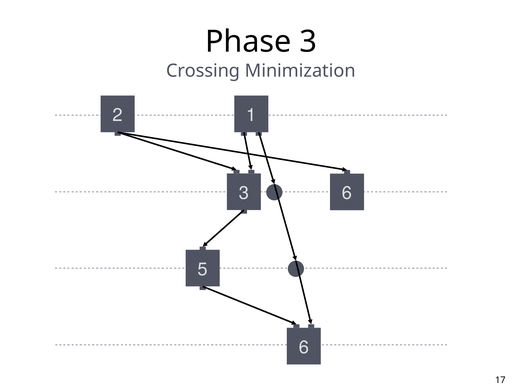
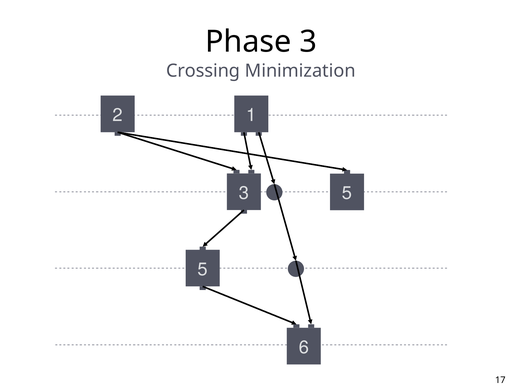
3 6: 6 -> 5 (347, 193)
